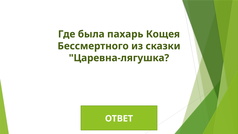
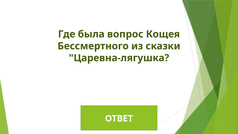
пахарь: пахарь -> вопрос (125, 34)
